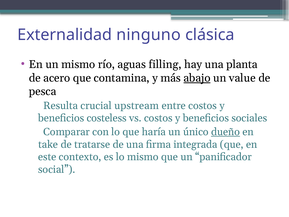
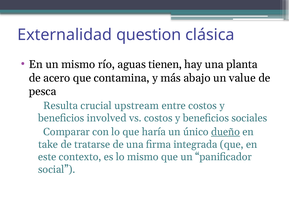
ninguno: ninguno -> question (149, 35)
filling: filling -> tienen (165, 64)
abajo underline: present -> none (197, 78)
costeless: costeless -> involved (107, 118)
